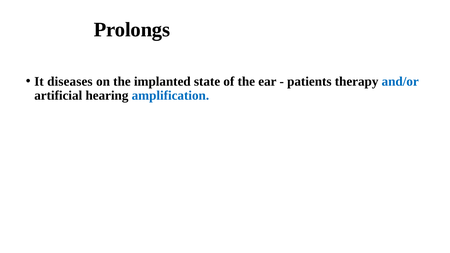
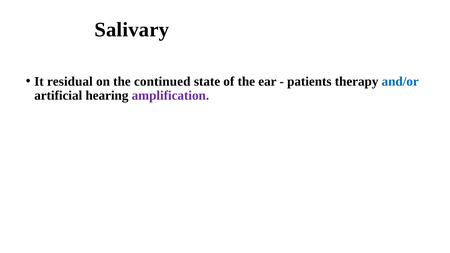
Prolongs: Prolongs -> Salivary (132, 30)
diseases: diseases -> residual (70, 82)
implanted: implanted -> continued (162, 82)
amplification colour: blue -> purple (170, 96)
